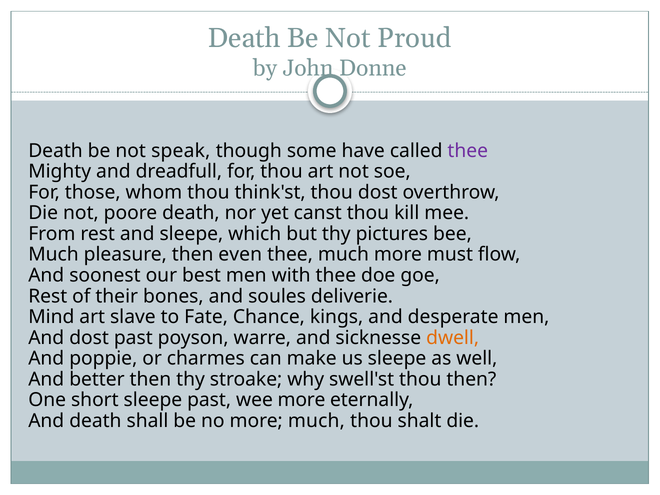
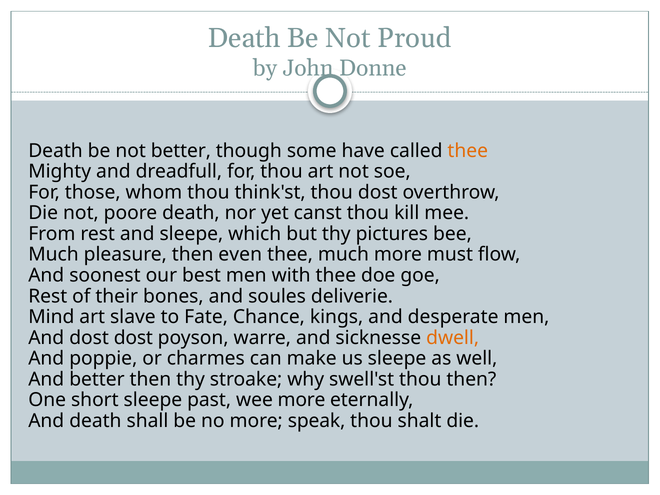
not speak: speak -> better (181, 151)
thee colour: purple -> orange (468, 151)
dost past: past -> dost (133, 338)
more much: much -> speak (317, 421)
